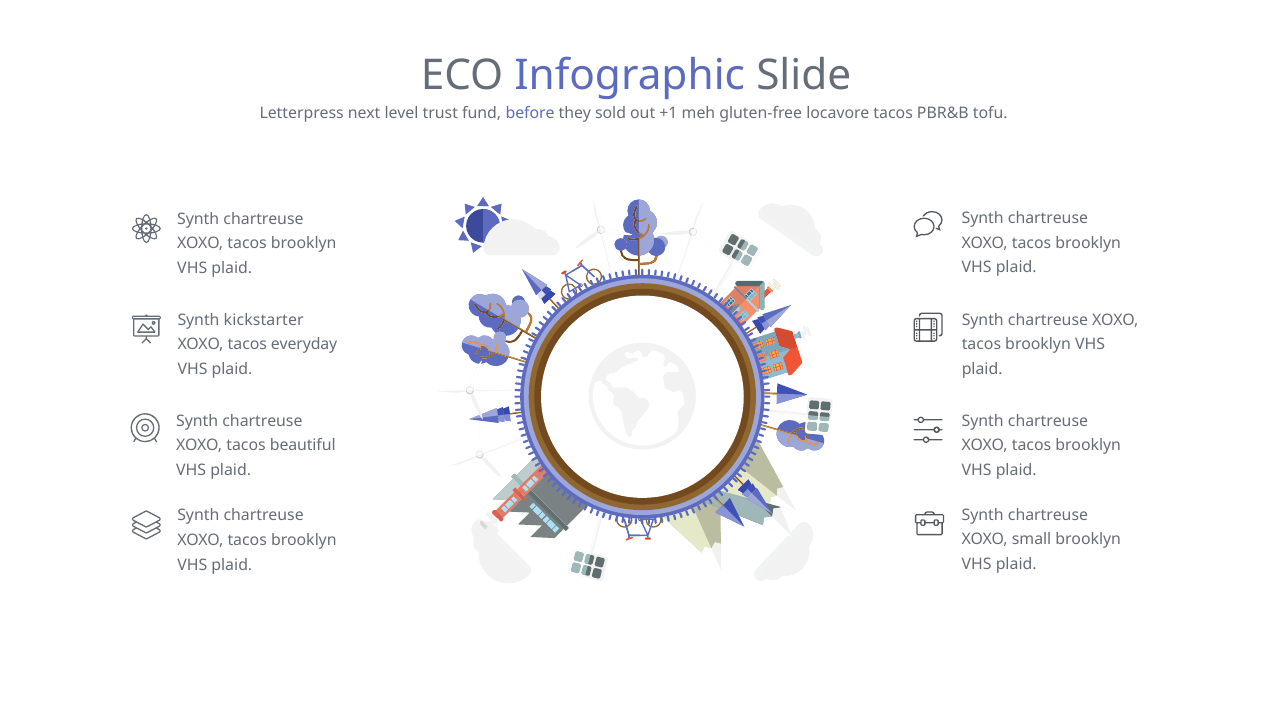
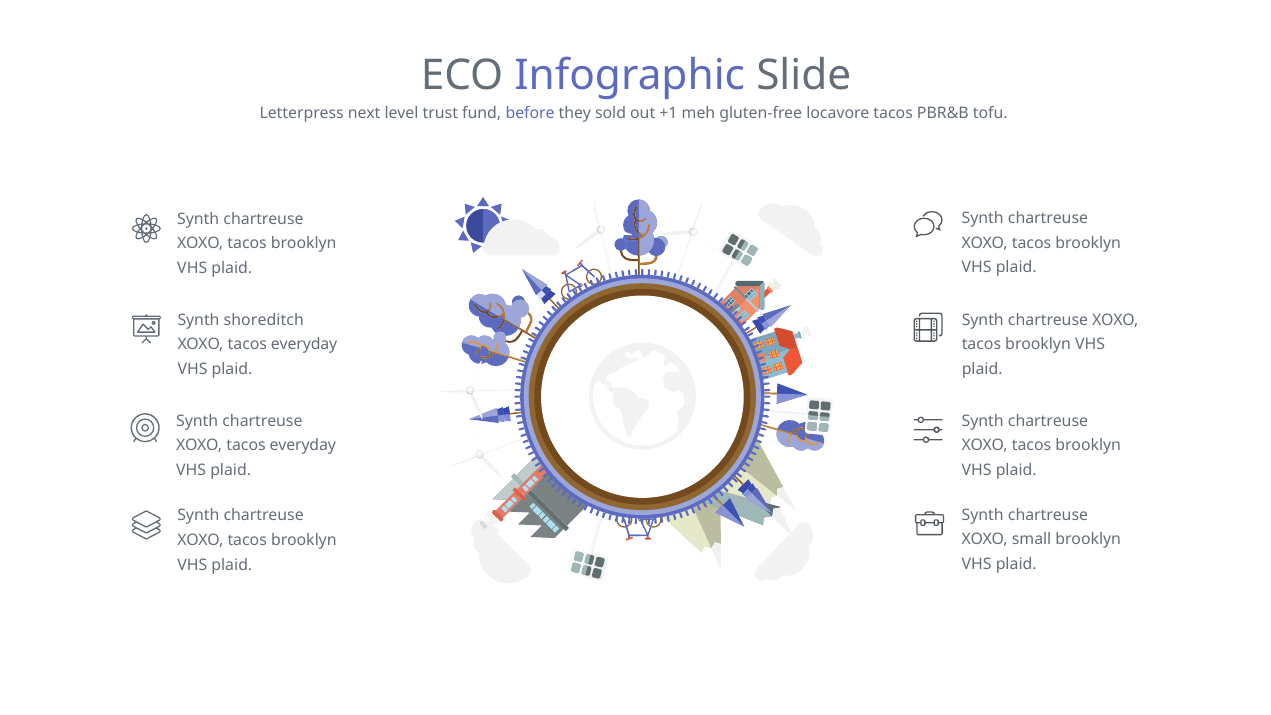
kickstarter: kickstarter -> shoreditch (264, 320)
beautiful: beautiful -> everyday (303, 446)
